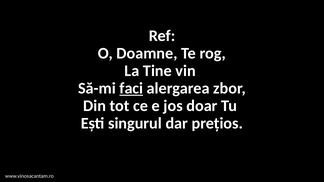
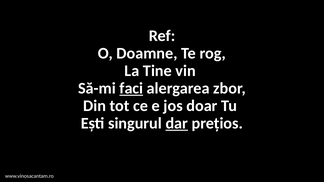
dar underline: none -> present (177, 123)
